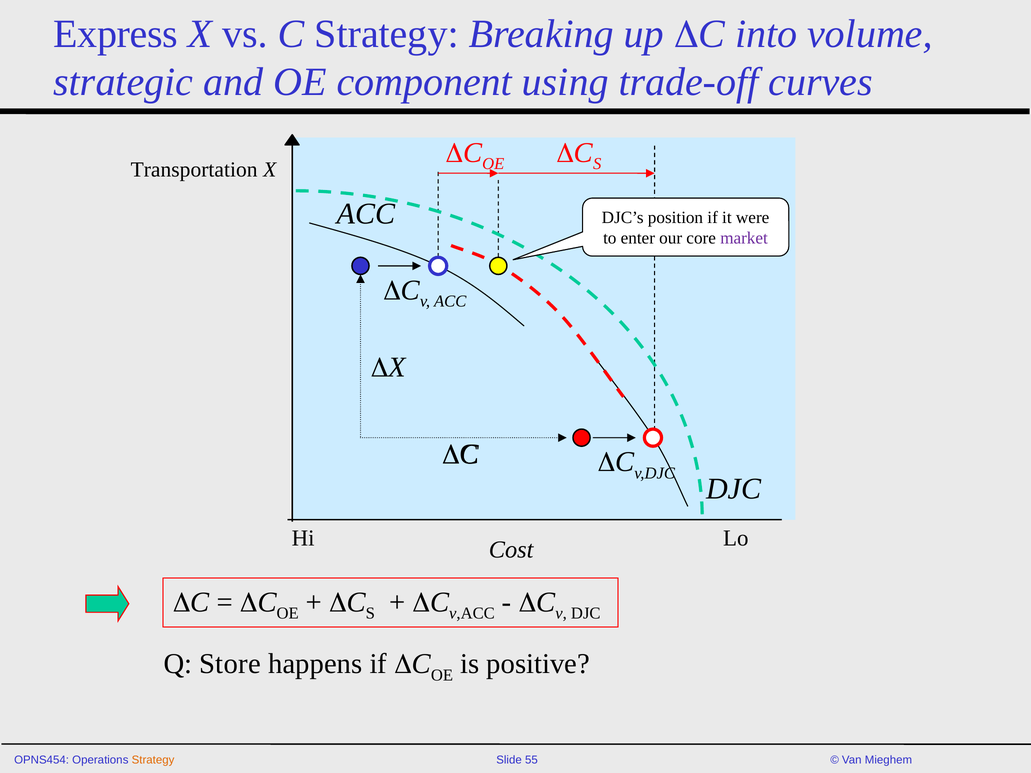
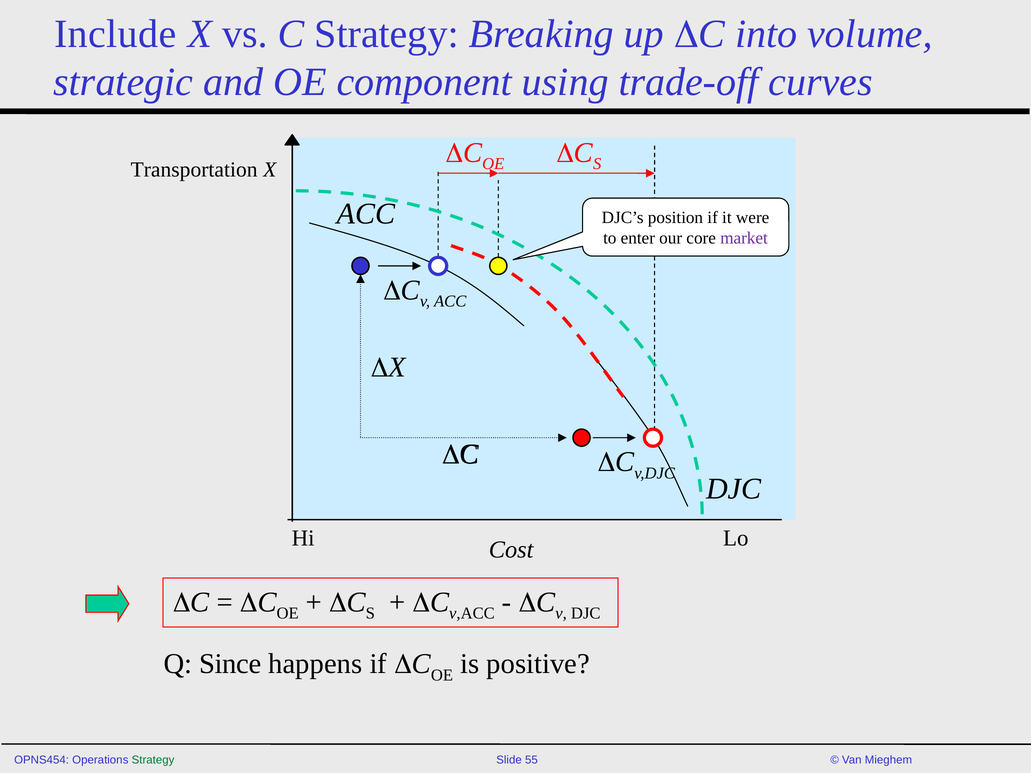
Express: Express -> Include (115, 34)
Store: Store -> Since (230, 664)
Strategy colour: orange -> green (153, 760)
